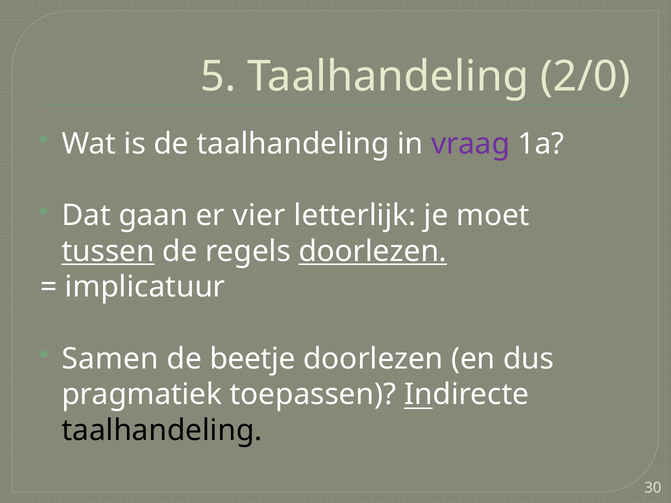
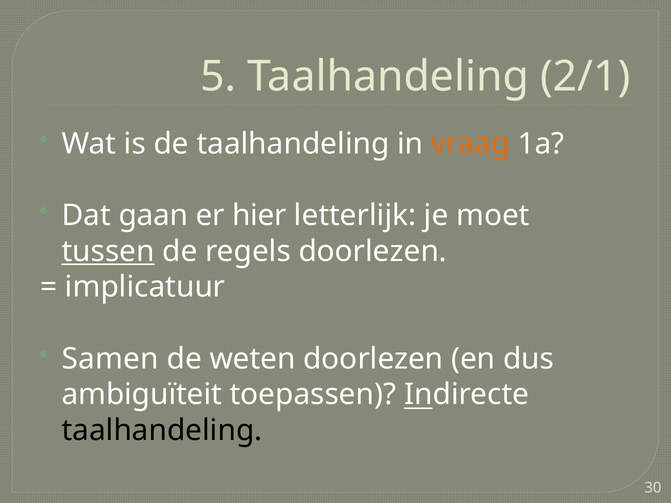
2/0: 2/0 -> 2/1 (585, 76)
vraag colour: purple -> orange (471, 144)
vier: vier -> hier (260, 216)
doorlezen underline: present -> none (373, 251)
beetje: beetje -> weten (253, 359)
pragmatiek: pragmatiek -> ambiguïteit (142, 395)
